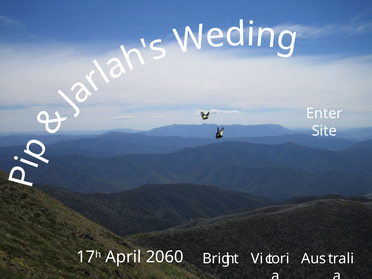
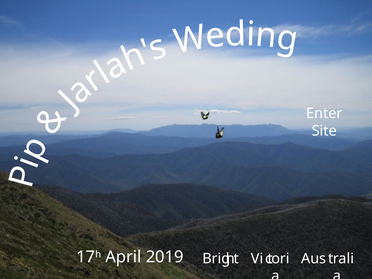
2060: 2060 -> 2019 (165, 257)
